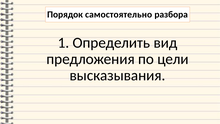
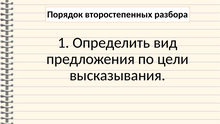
самостоятельно: самостоятельно -> второстепенных (119, 14)
